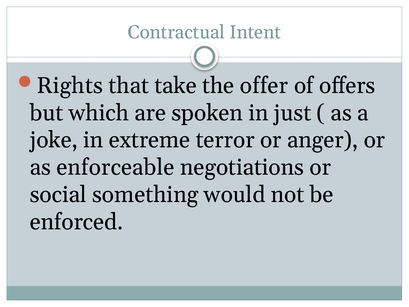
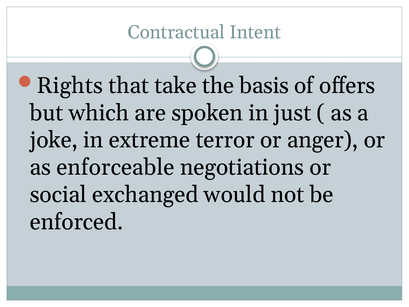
offer: offer -> basis (264, 86)
something: something -> exchanged (145, 195)
